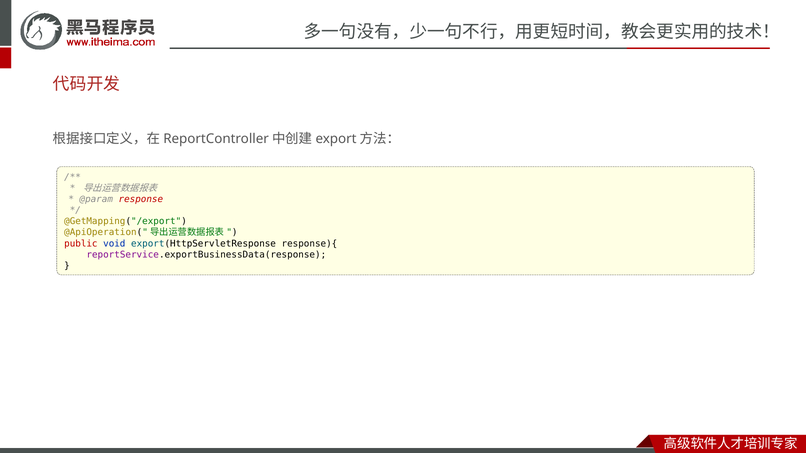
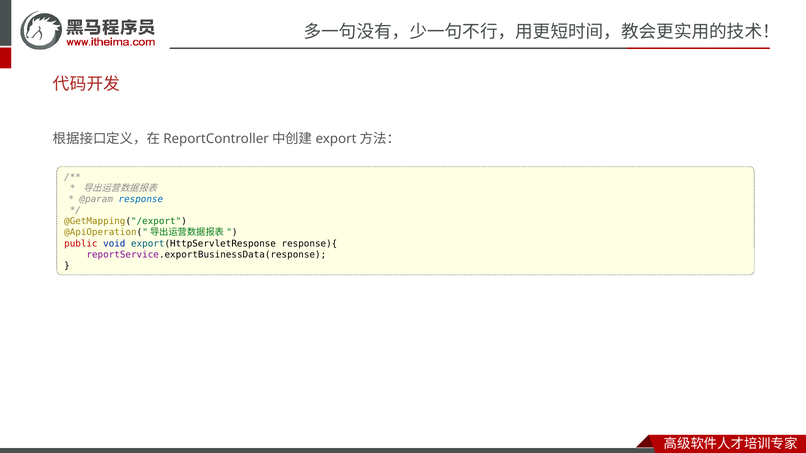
response colour: red -> blue (141, 199)
